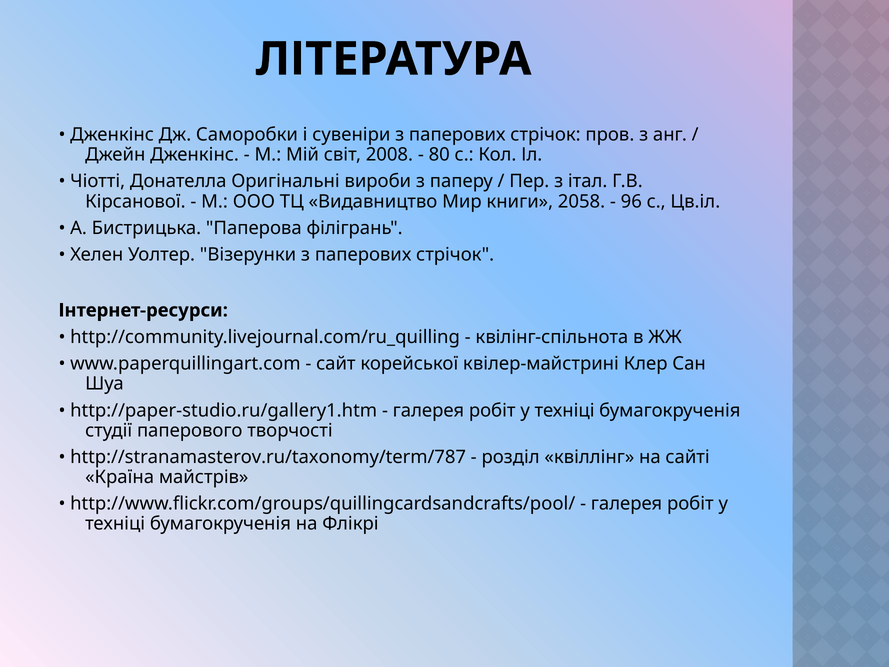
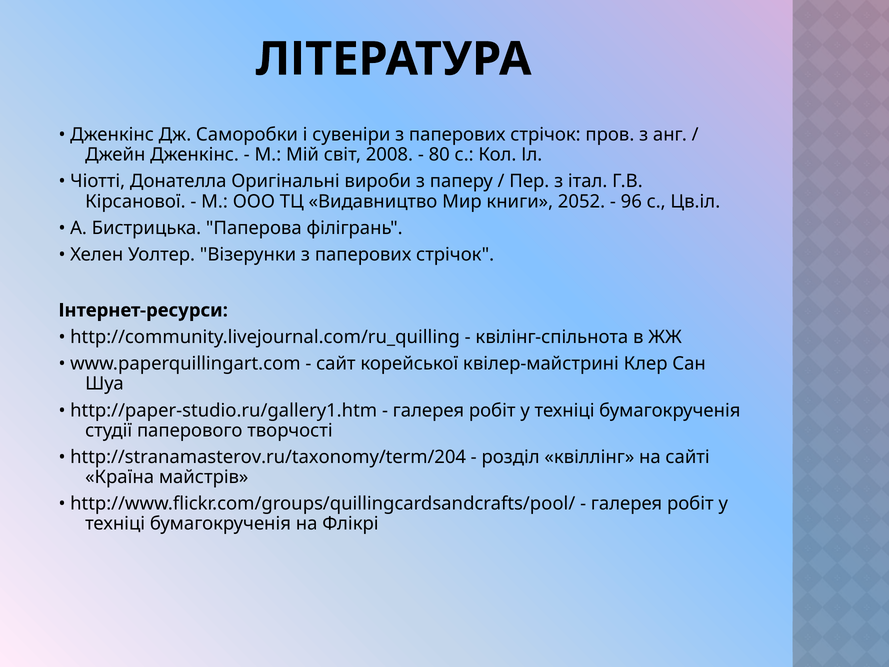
2058: 2058 -> 2052 (582, 201)
http://stranamasterov.ru/taxonomy/term/787: http://stranamasterov.ru/taxonomy/term/787 -> http://stranamasterov.ru/taxonomy/term/204 (268, 457)
